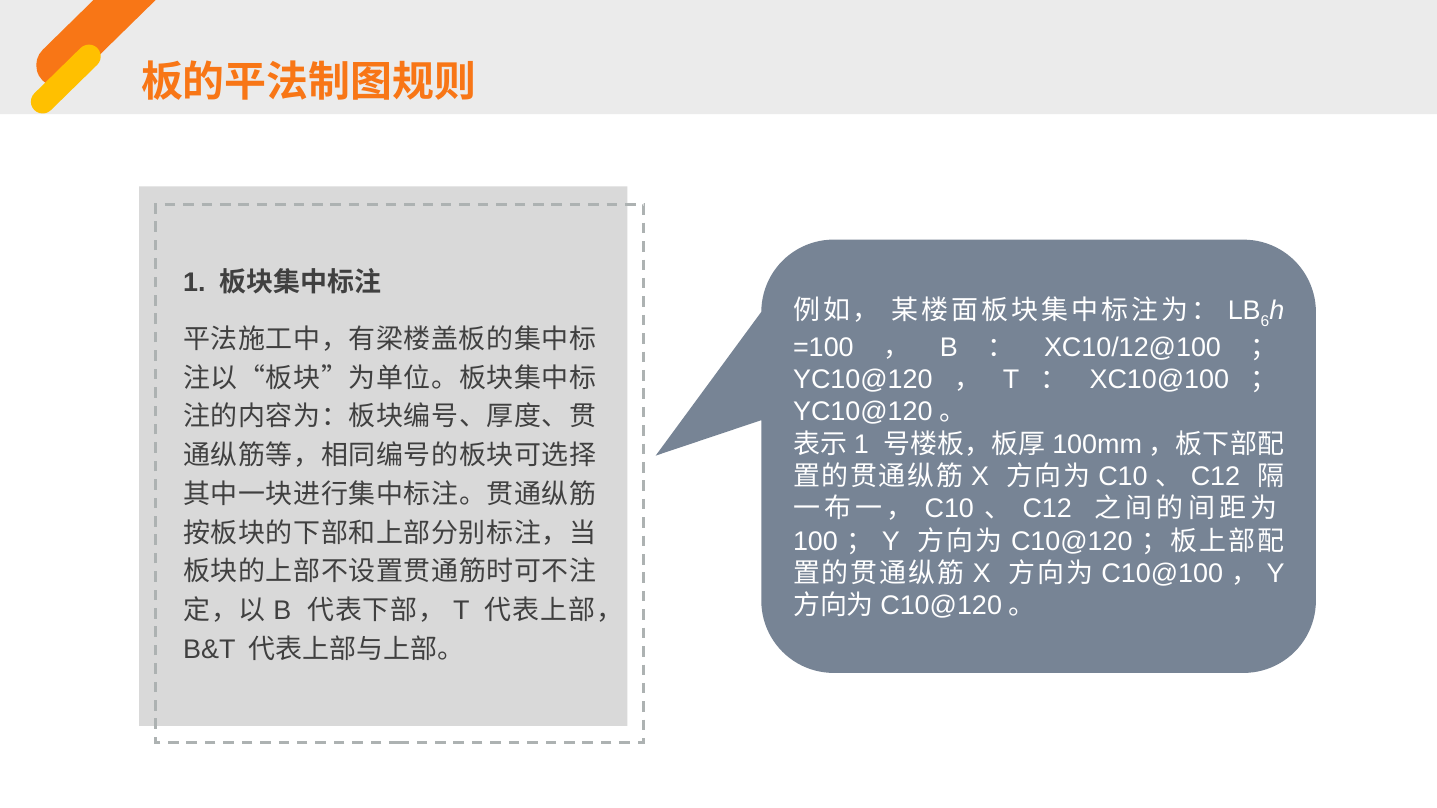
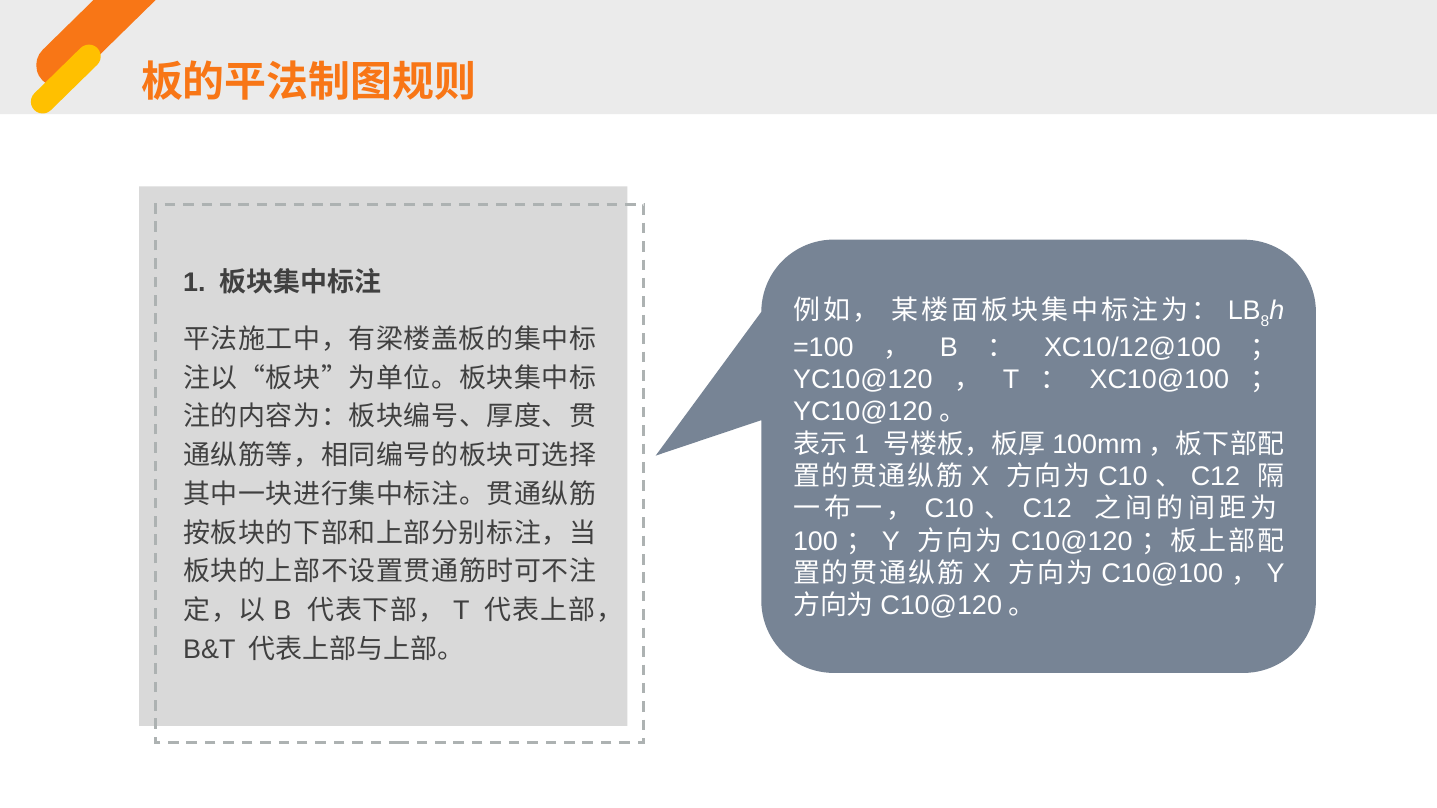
6: 6 -> 8 (1265, 321)
